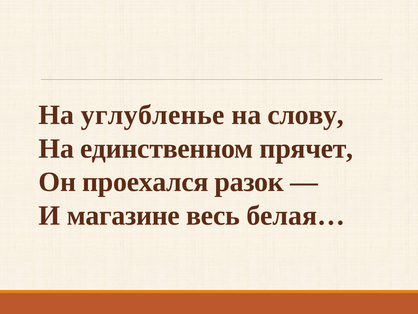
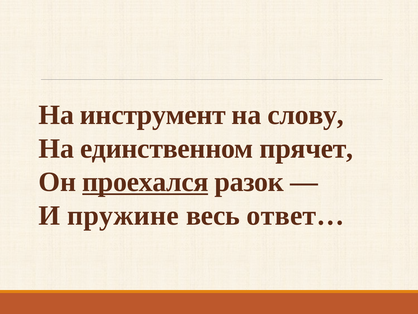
углубленье: углубленье -> инструмент (153, 115)
проехался underline: none -> present (145, 182)
магазине: магазине -> пружине (123, 215)
белая…: белая… -> ответ… (295, 215)
